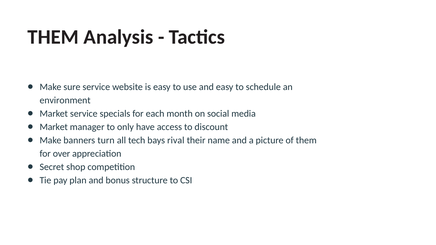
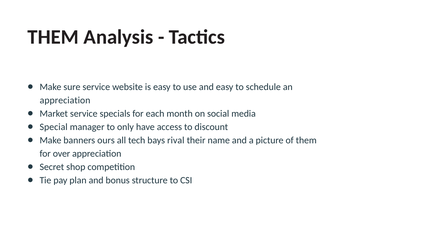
environment: environment -> appreciation (65, 100)
Market: Market -> Special (54, 127)
turn: turn -> ours (106, 140)
